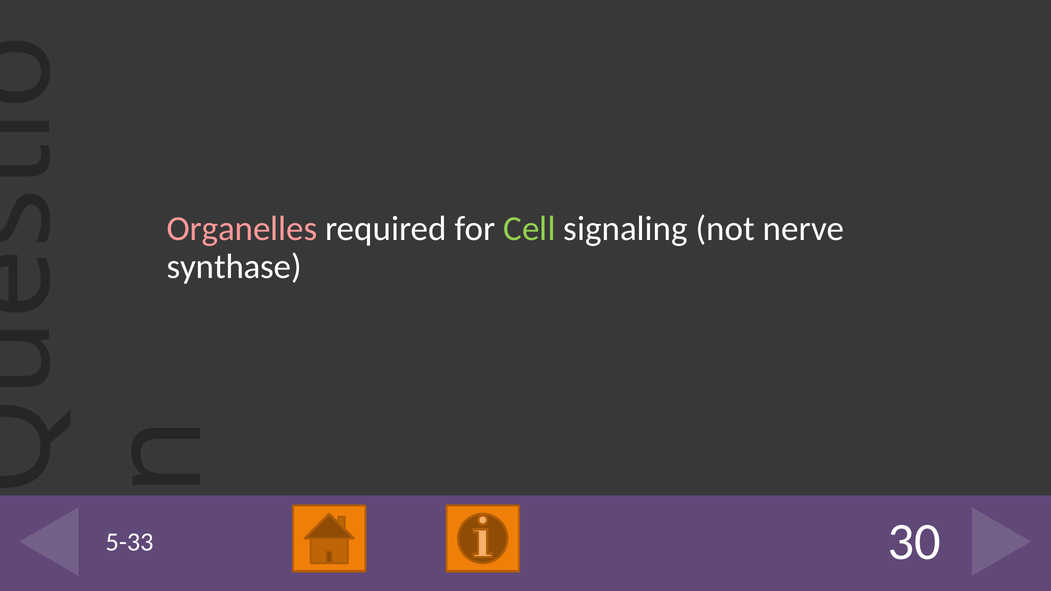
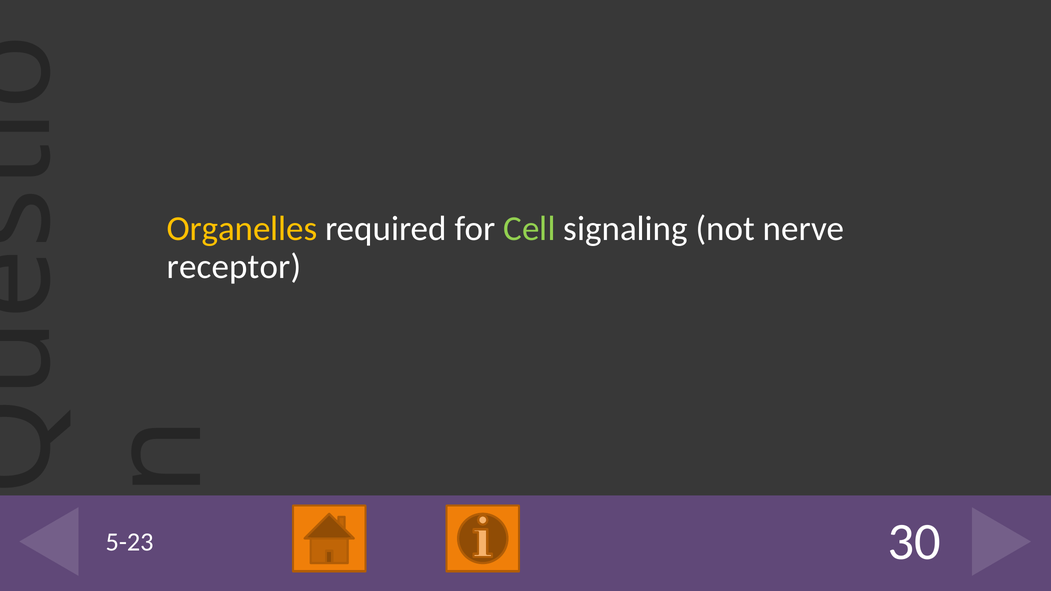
Organelles colour: pink -> yellow (242, 229)
synthase: synthase -> receptor (234, 267)
5-33: 5-33 -> 5-23 (130, 542)
